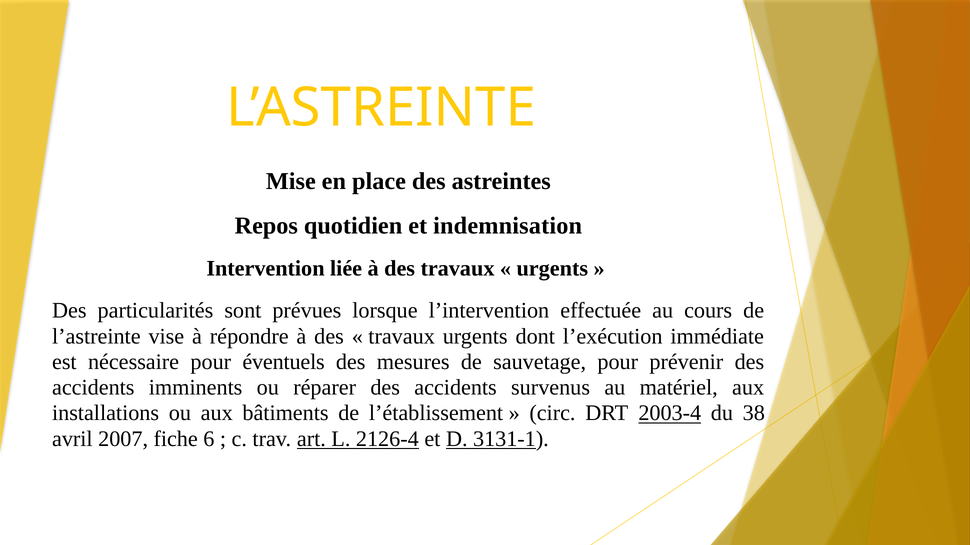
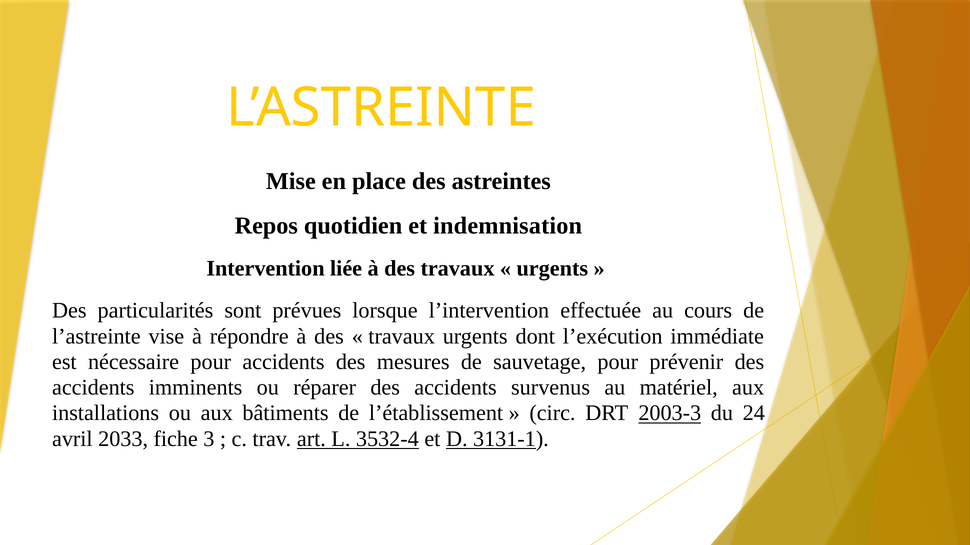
pour éventuels: éventuels -> accidents (284, 362)
2003-4: 2003-4 -> 2003-3 (670, 414)
38: 38 -> 24 (754, 414)
2007: 2007 -> 2033 (123, 439)
6: 6 -> 3 (209, 439)
2126-4: 2126-4 -> 3532-4 (387, 439)
